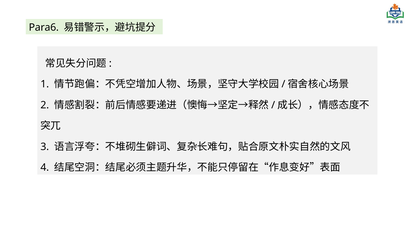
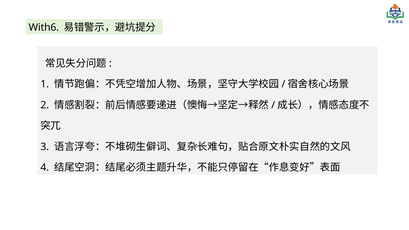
Para6: Para6 -> With6 (44, 27)
